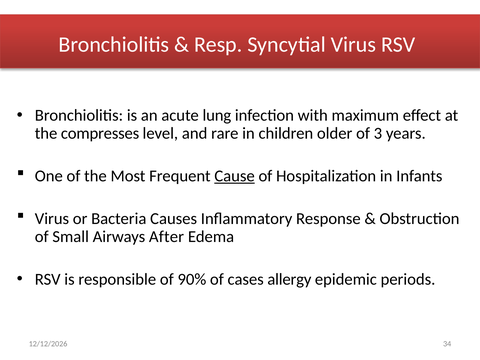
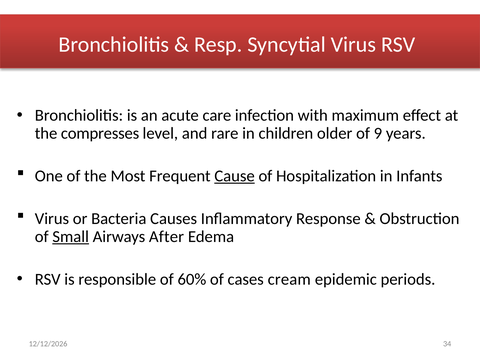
lung: lung -> care (217, 115)
3: 3 -> 9 (378, 133)
Small underline: none -> present (71, 237)
90%: 90% -> 60% (192, 279)
allergy: allergy -> cream (289, 279)
